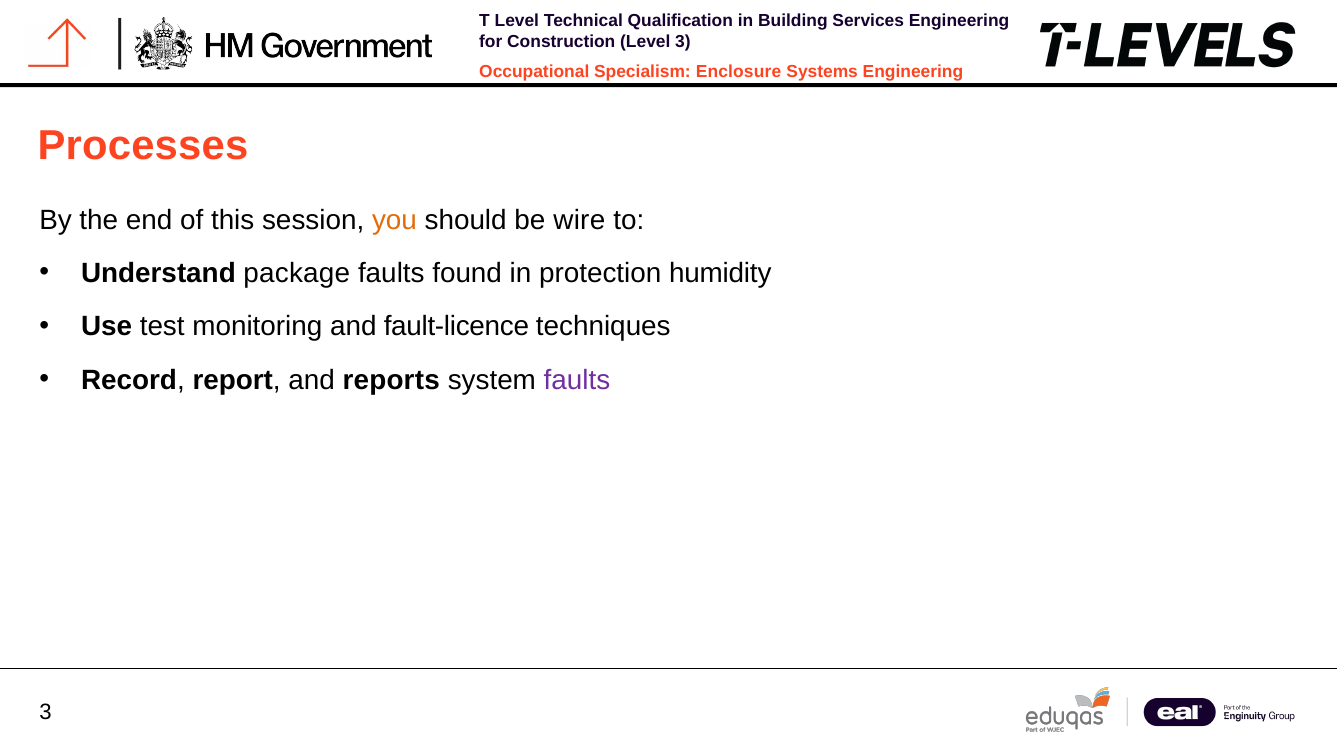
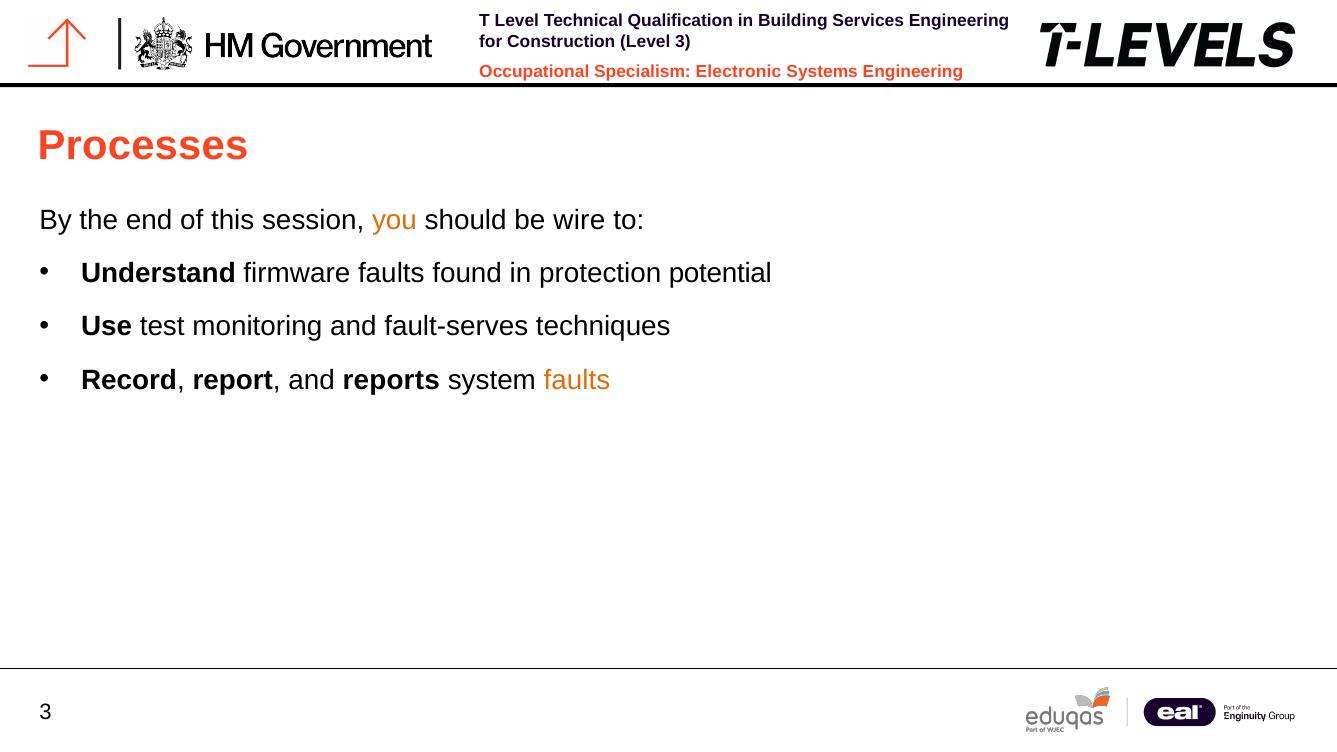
Enclosure: Enclosure -> Electronic (739, 72)
package: package -> firmware (297, 273)
humidity: humidity -> potential (720, 273)
fault-licence: fault-licence -> fault-serves (456, 327)
faults colour: purple -> orange (577, 380)
